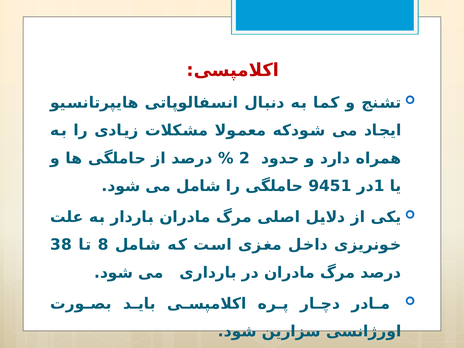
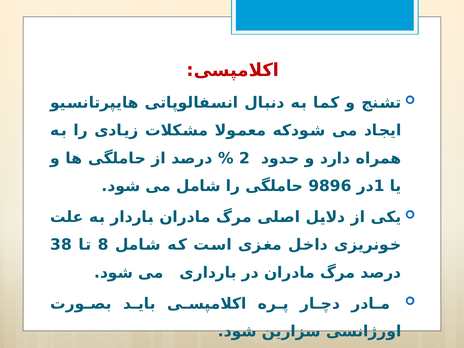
9451: 9451 -> 9896 (330, 186)
